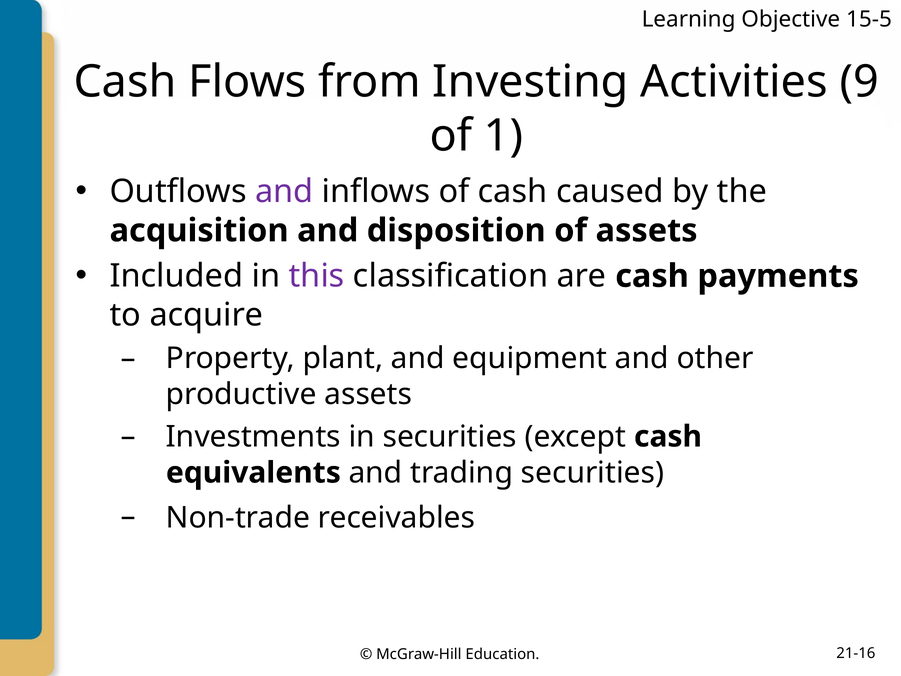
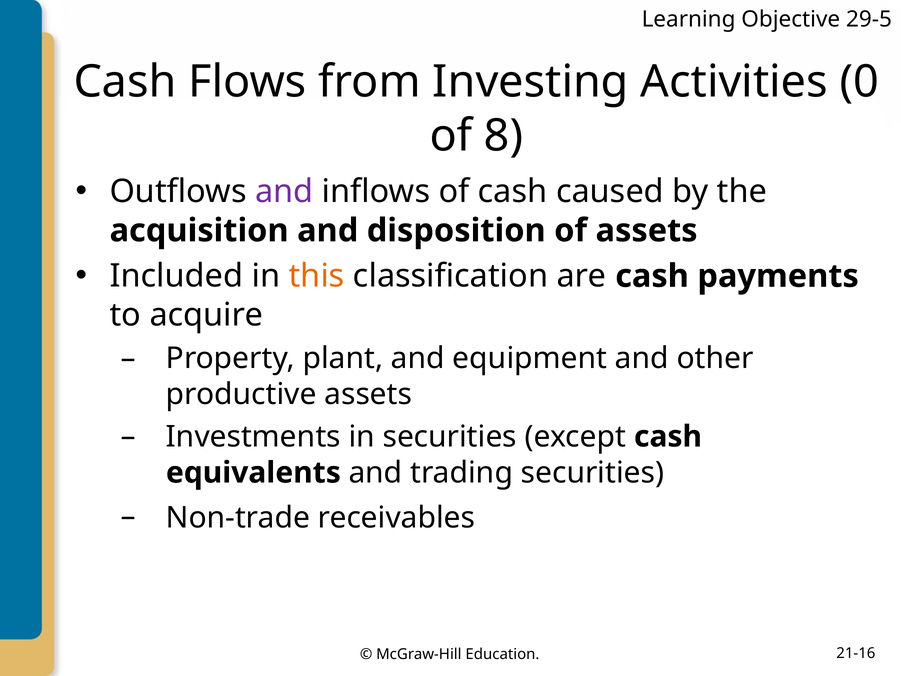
15-5: 15-5 -> 29-5 (869, 19)
9: 9 -> 0 (859, 82)
1: 1 -> 8 (504, 136)
this colour: purple -> orange (317, 276)
